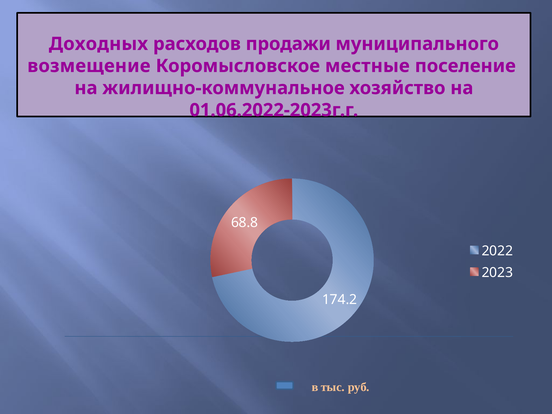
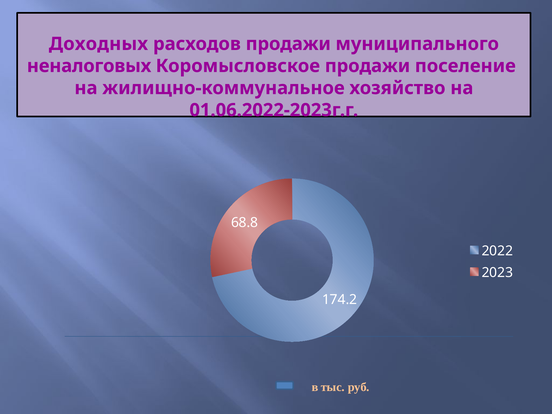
возмещение: возмещение -> неналоговых (89, 66)
Коромысловское местные: местные -> продажи (367, 66)
